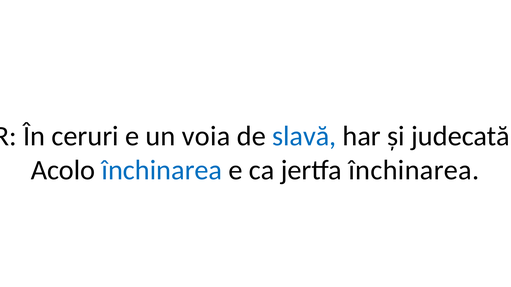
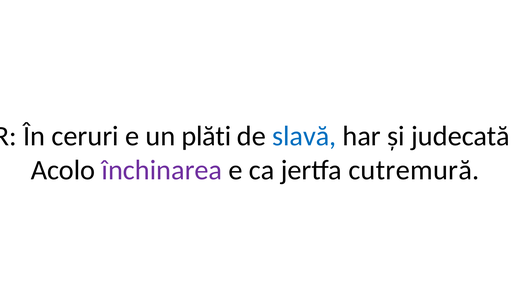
voia: voia -> plăti (206, 136)
închinarea colour: blue -> purple (162, 170)
jertfa închinarea: închinarea -> cutremură (414, 170)
